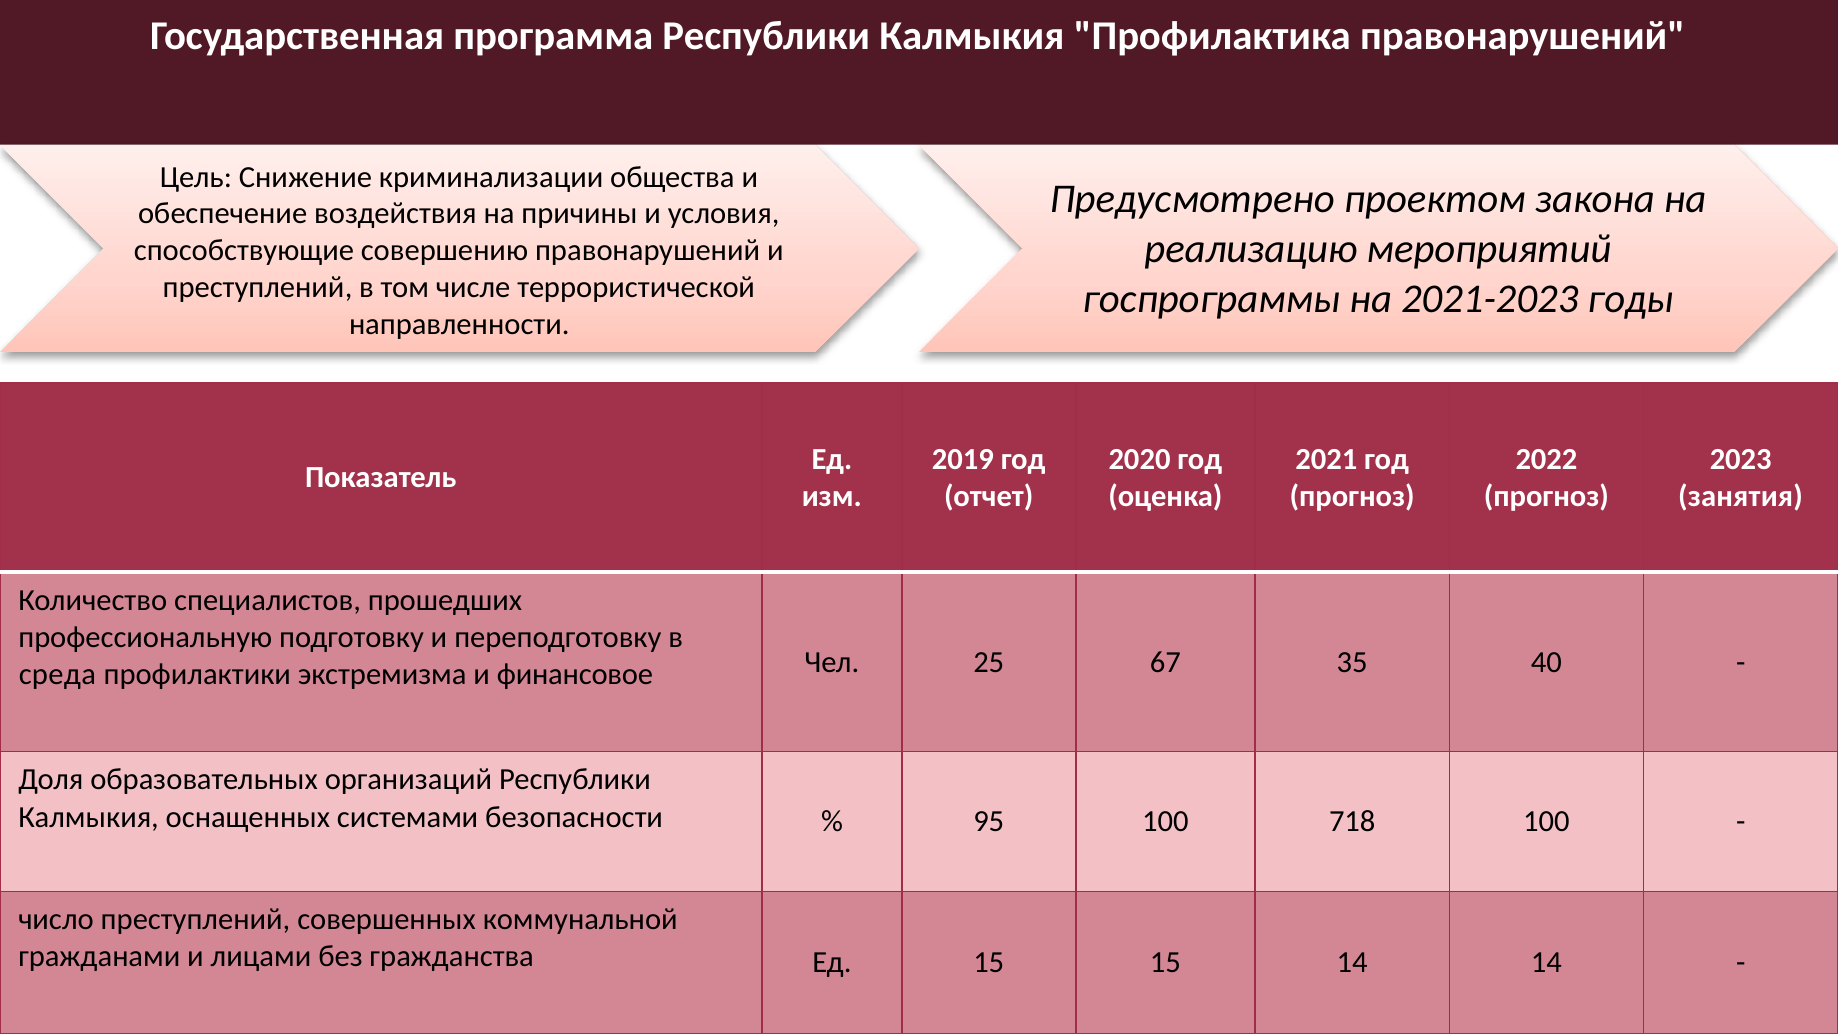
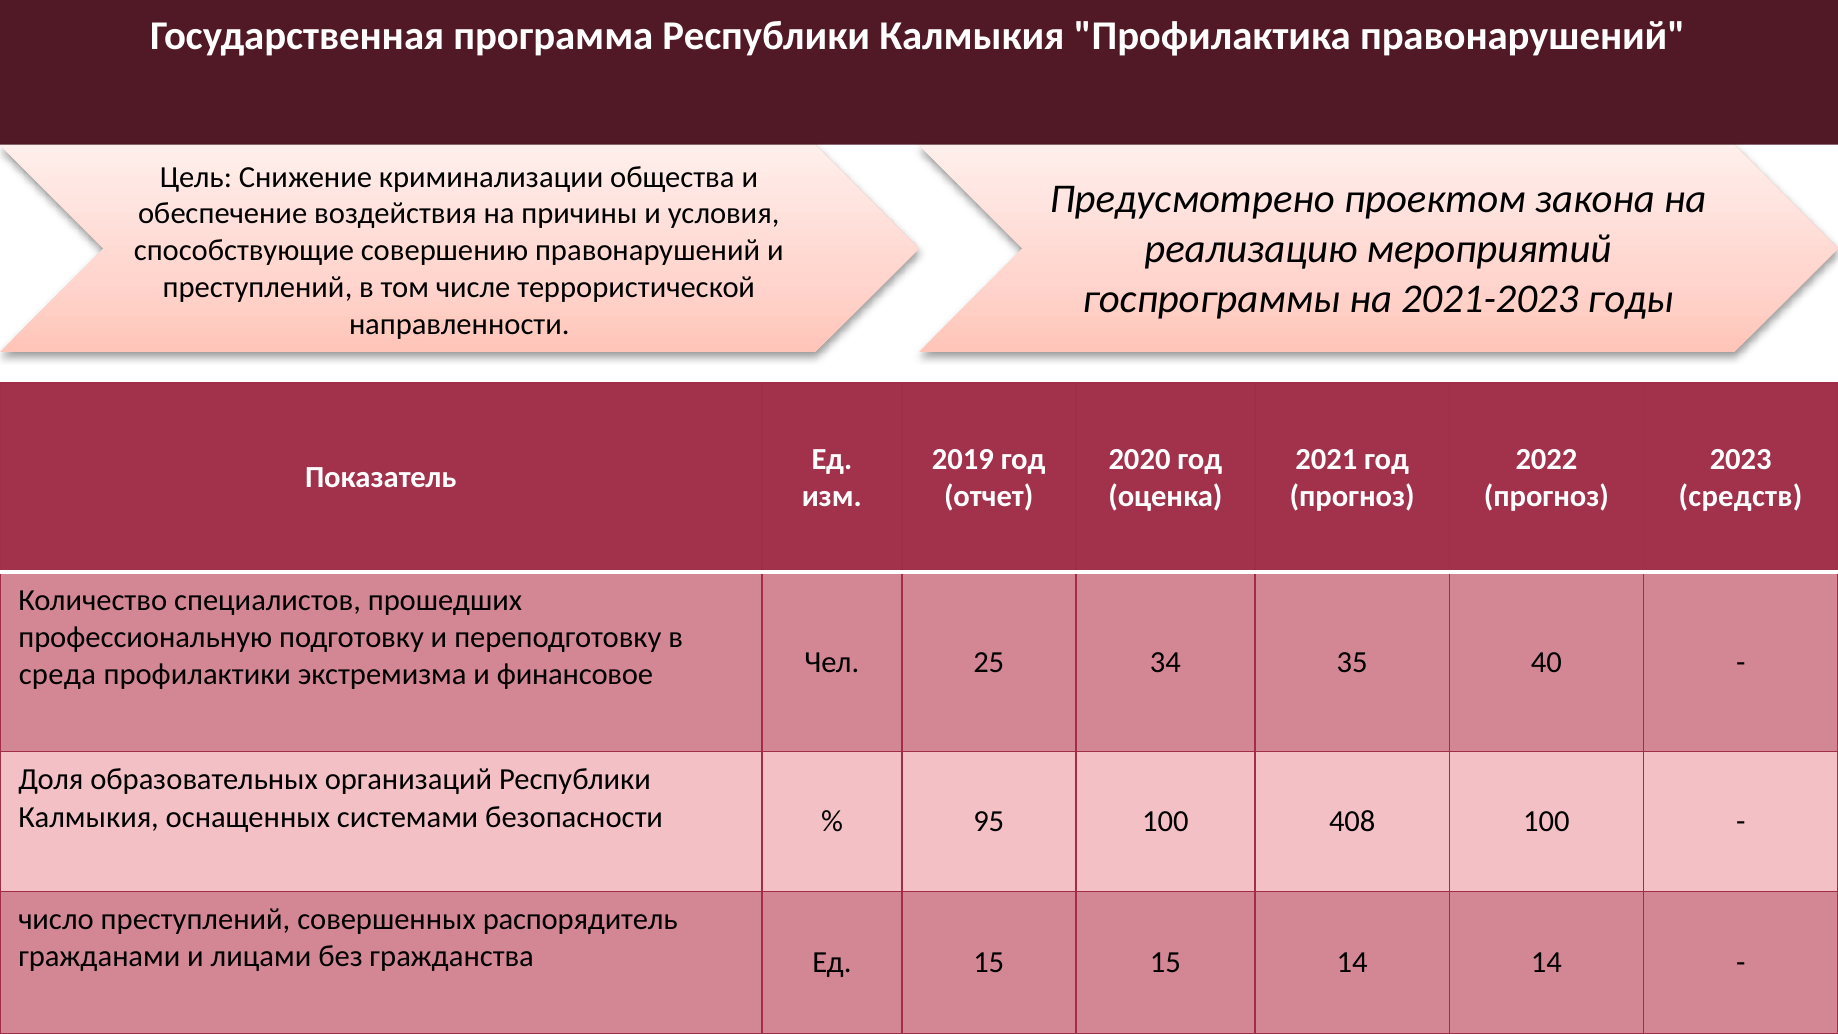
занятия: занятия -> средств (1740, 496)
67: 67 -> 34 (1165, 662)
718: 718 -> 408 (1352, 822)
коммунальной: коммунальной -> распорядитель (580, 919)
